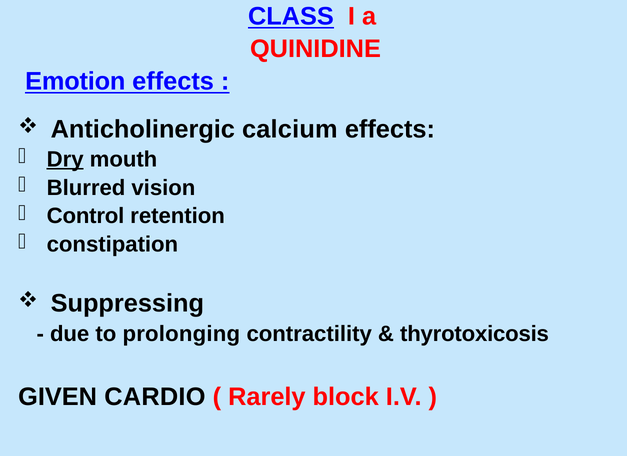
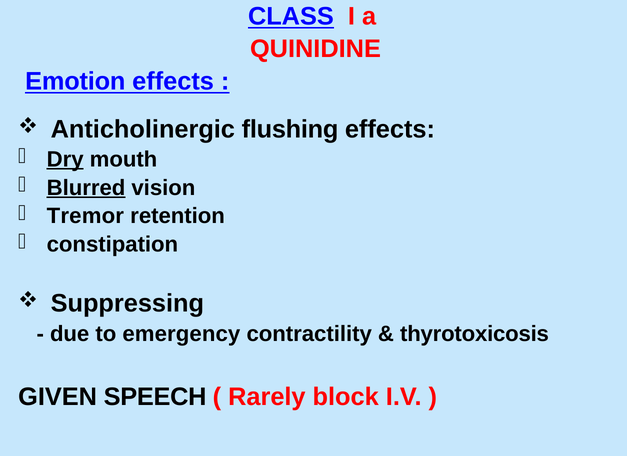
calcium: calcium -> flushing (290, 129)
Blurred underline: none -> present (86, 188)
Control: Control -> Tremor (85, 216)
prolonging: prolonging -> emergency (181, 334)
CARDIO: CARDIO -> SPEECH (155, 397)
